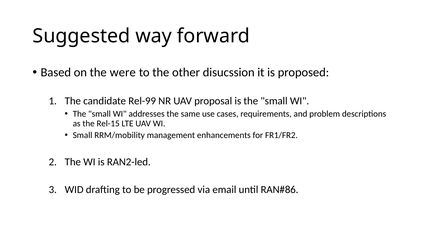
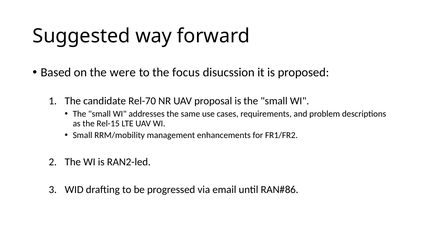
other: other -> focus (186, 72)
Rel-99: Rel-99 -> Rel-70 (142, 101)
